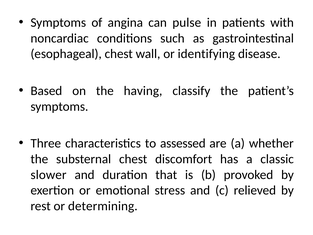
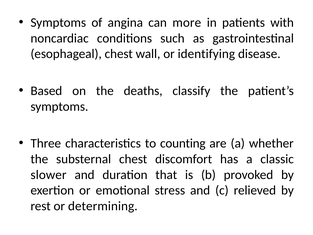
pulse: pulse -> more (187, 23)
having: having -> deaths (143, 91)
assessed: assessed -> counting (183, 143)
